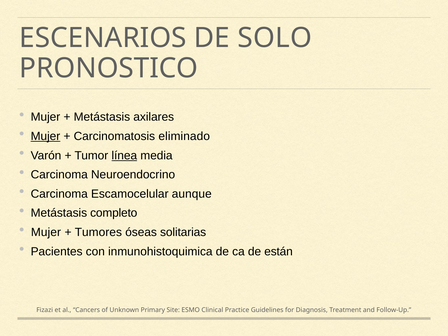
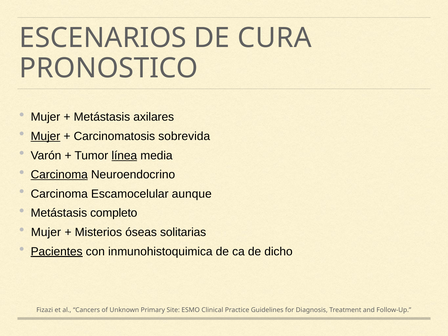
SOLO: SOLO -> CURA (275, 38)
eliminado: eliminado -> sobrevida (184, 136)
Carcinoma underline: none -> present (59, 175)
Tumores: Tumores -> Misterios (98, 232)
Pacientes underline: none -> present (57, 251)
están: están -> dicho (278, 251)
